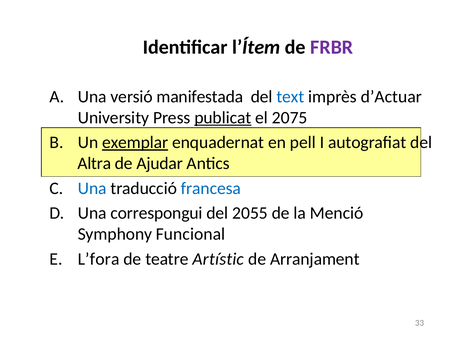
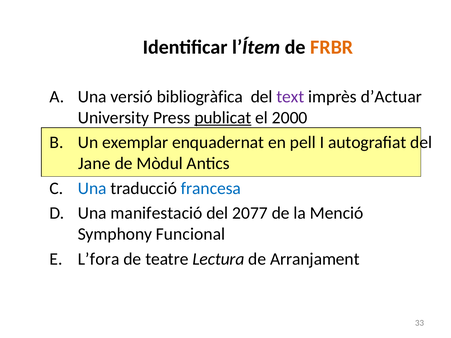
FRBR colour: purple -> orange (332, 47)
manifestada: manifestada -> bibliogràfica (200, 97)
text colour: blue -> purple (290, 97)
2075: 2075 -> 2000 (290, 118)
exemplar underline: present -> none (135, 143)
Altra: Altra -> Jane (94, 164)
Ajudar: Ajudar -> Mòdul (160, 164)
correspongui: correspongui -> manifestació (156, 213)
2055: 2055 -> 2077 (250, 213)
Artístic: Artístic -> Lectura (218, 259)
